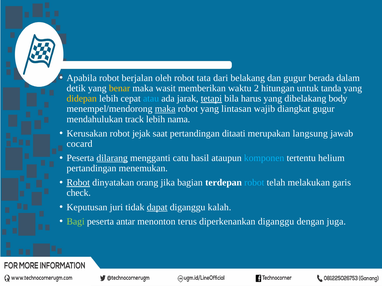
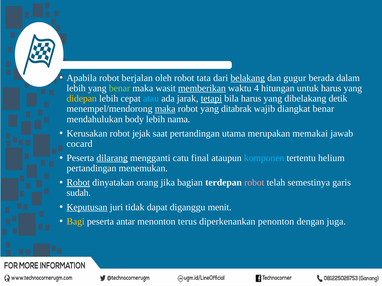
belakang underline: none -> present (248, 78)
detik: detik -> lebih (76, 88)
benar colour: yellow -> light green (120, 88)
memberikan underline: none -> present (202, 88)
2: 2 -> 4 (256, 88)
untuk tanda: tanda -> harus (331, 88)
body: body -> detik (338, 99)
lintasan: lintasan -> ditabrak (236, 109)
diangkat gugur: gugur -> benar (323, 109)
track: track -> body (134, 119)
ditaati: ditaati -> utama (234, 134)
langsung: langsung -> memakai (310, 134)
hasil: hasil -> final (200, 158)
robot colour: light blue -> pink (254, 183)
melakukan: melakukan -> semestinya (309, 183)
check: check -> sudah (79, 193)
Keputusan underline: none -> present (87, 207)
dapat underline: present -> none (157, 207)
kalah: kalah -> menit (220, 207)
Bagi colour: light green -> yellow (76, 222)
diperkenankan diganggu: diganggu -> penonton (276, 222)
